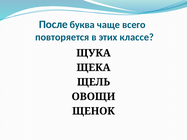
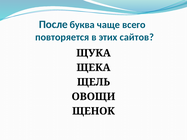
классе: классе -> сайтов (137, 37)
